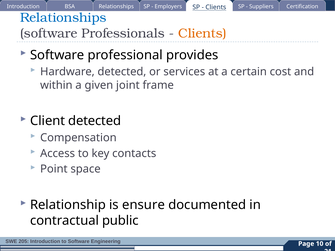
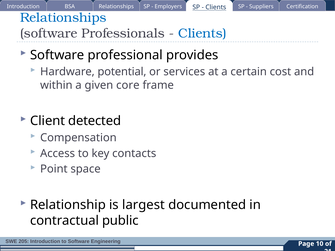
Clients colour: orange -> blue (202, 33)
Hardware detected: detected -> potential (122, 72)
joint: joint -> core (128, 85)
ensure: ensure -> largest (143, 205)
